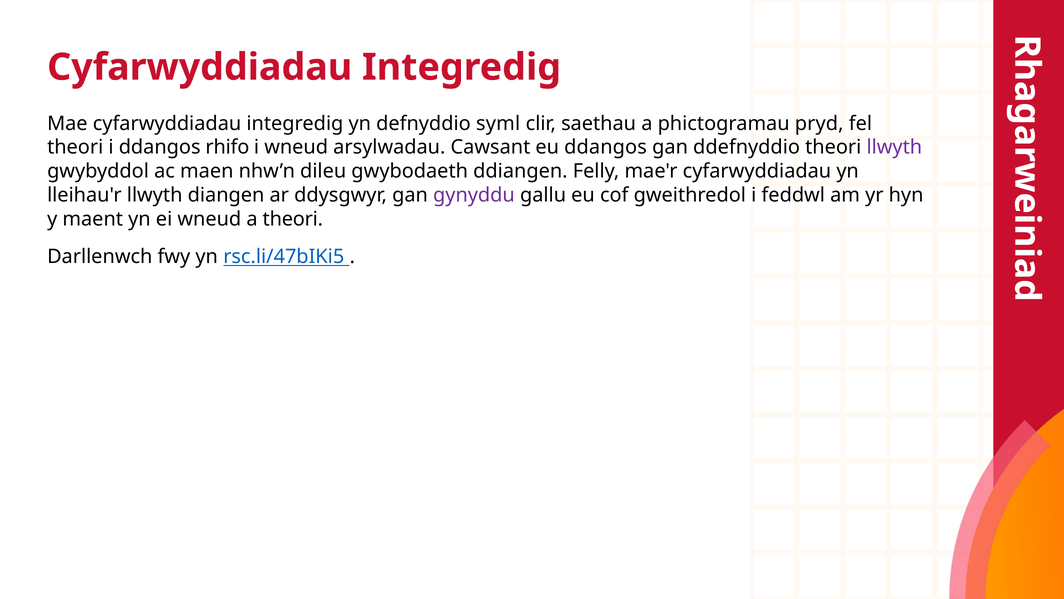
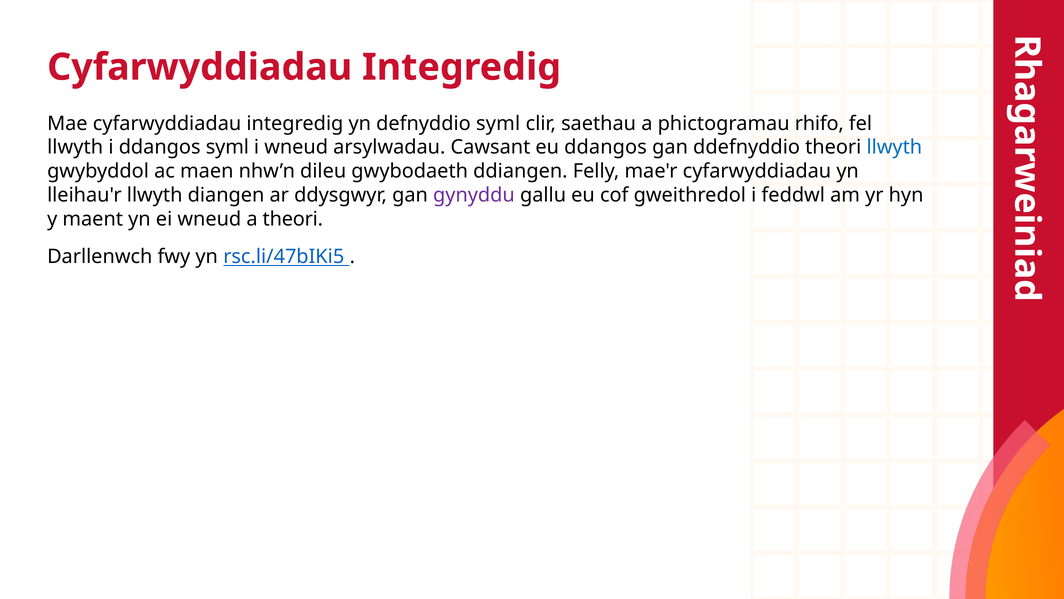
pryd: pryd -> rhifo (819, 123)
theori: theori -> llwyth (75, 147)
ddangos rhifo: rhifo -> syml (227, 147)
llwyth colour: purple -> blue (894, 147)
